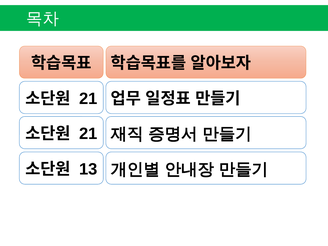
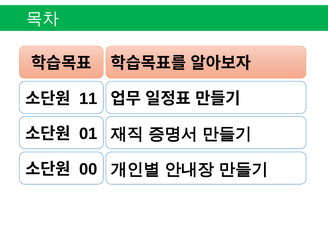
21: 21 -> 11 (88, 99)
21: 21 -> 01 (88, 134)
13: 13 -> 00 (88, 169)
